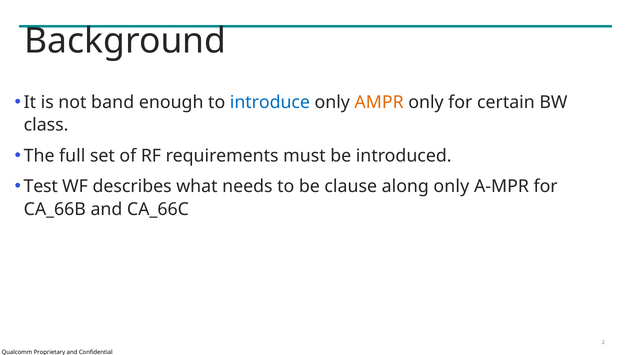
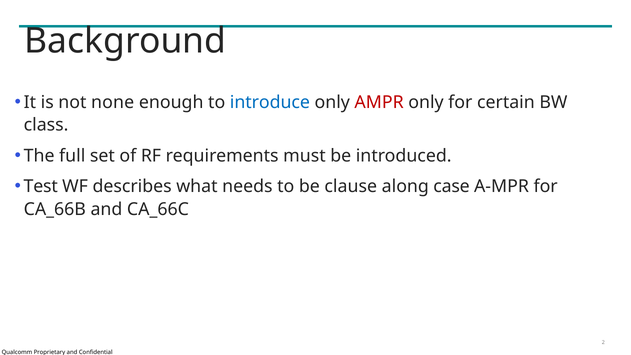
band: band -> none (113, 102)
AMPR colour: orange -> red (379, 102)
along only: only -> case (452, 186)
